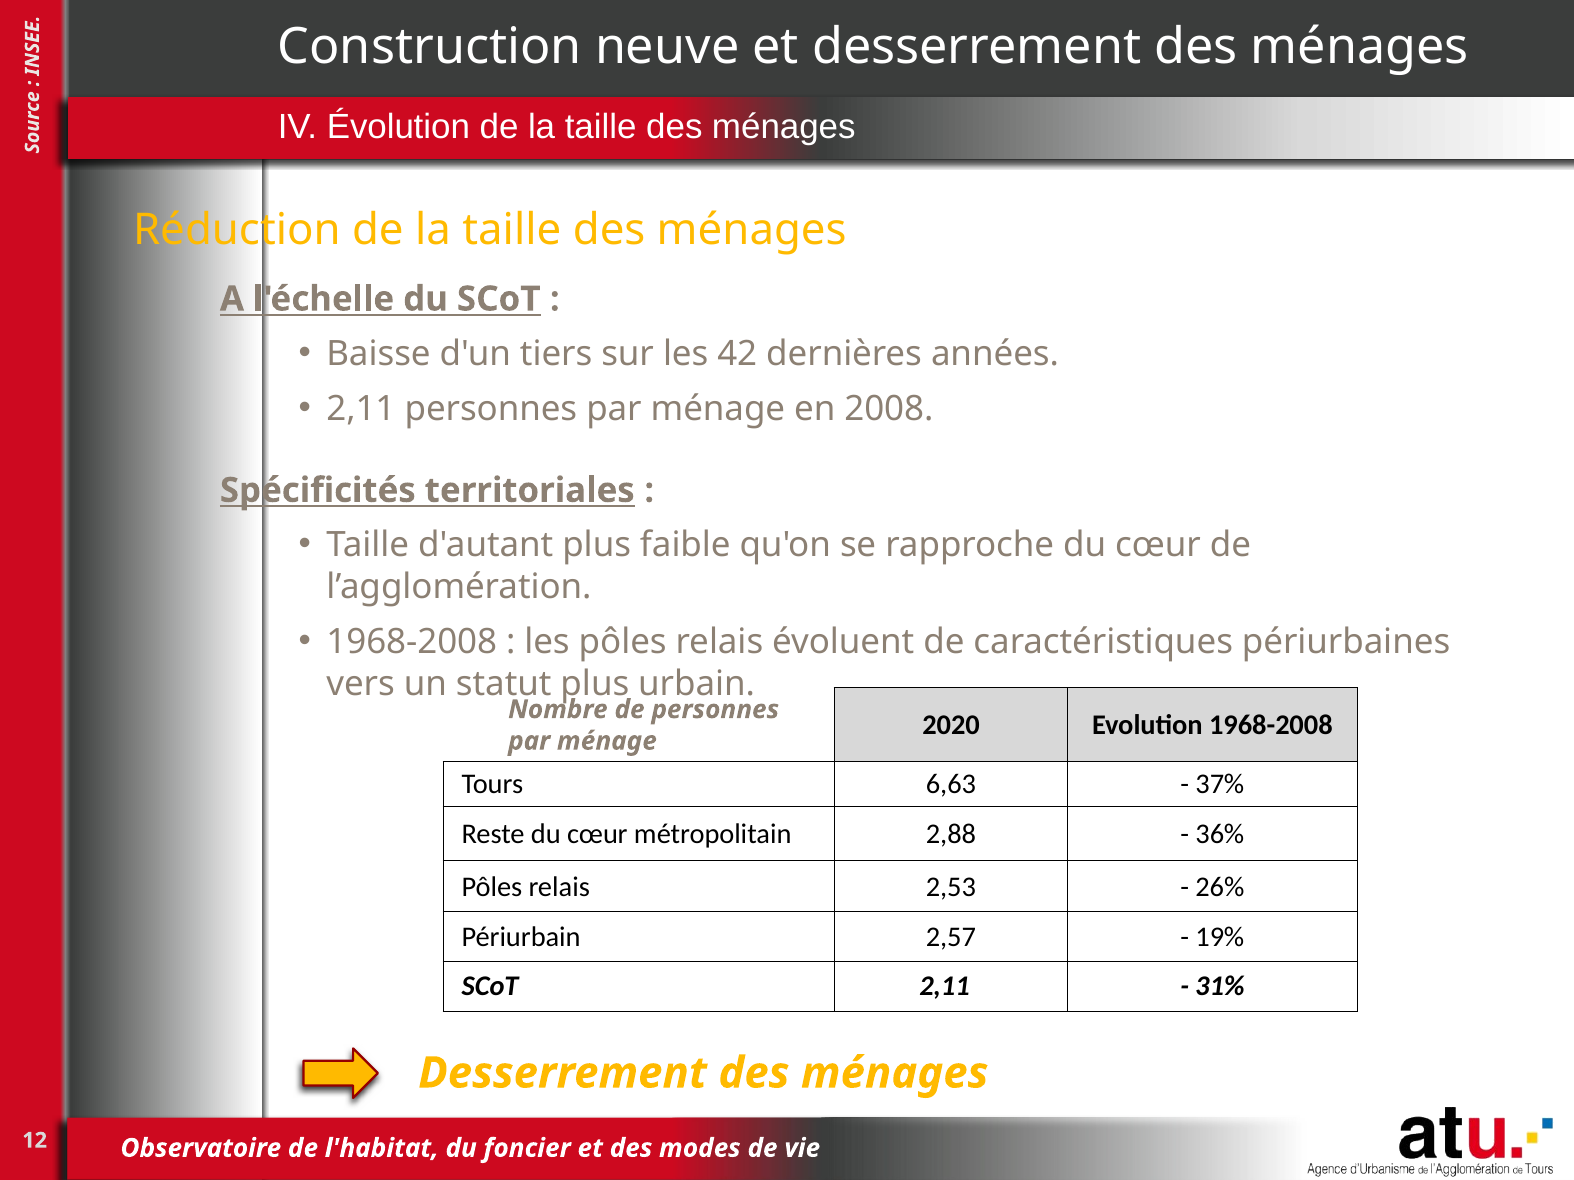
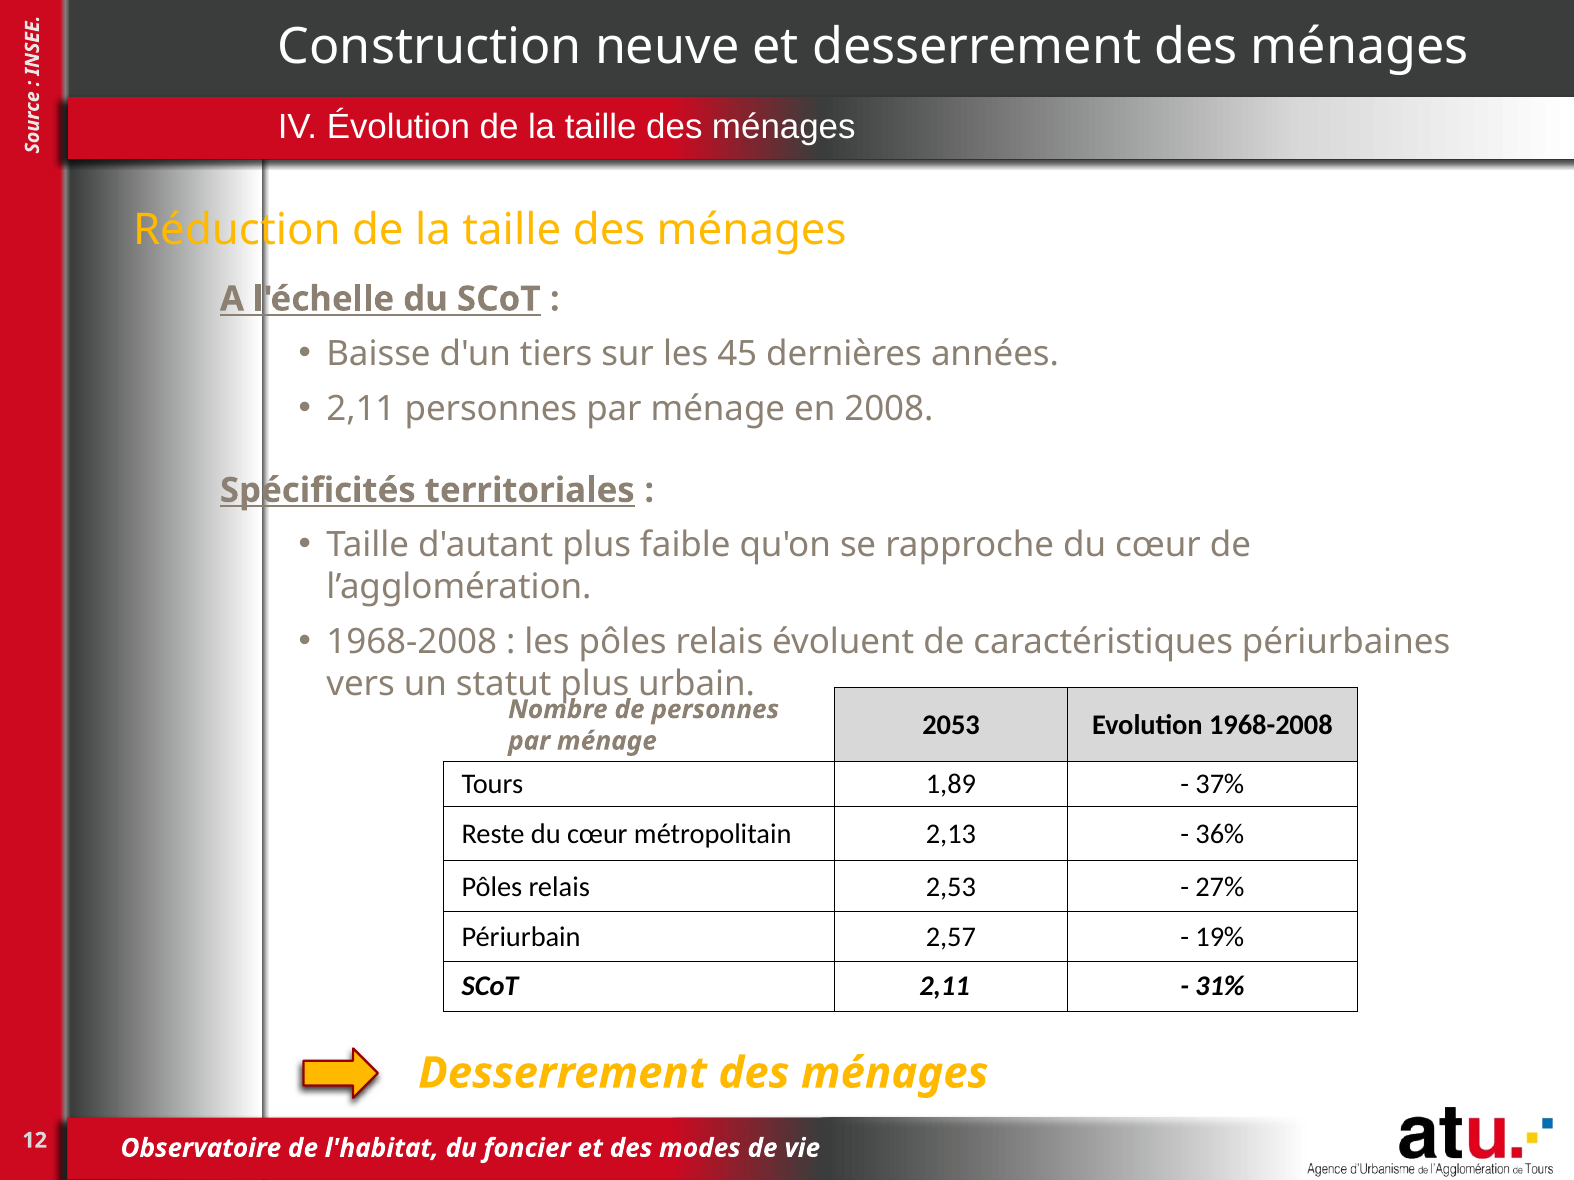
42: 42 -> 45 (737, 354)
2020: 2020 -> 2053 (951, 725)
6,63: 6,63 -> 1,89 (951, 785)
2,88: 2,88 -> 2,13 (951, 834)
26%: 26% -> 27% (1220, 887)
